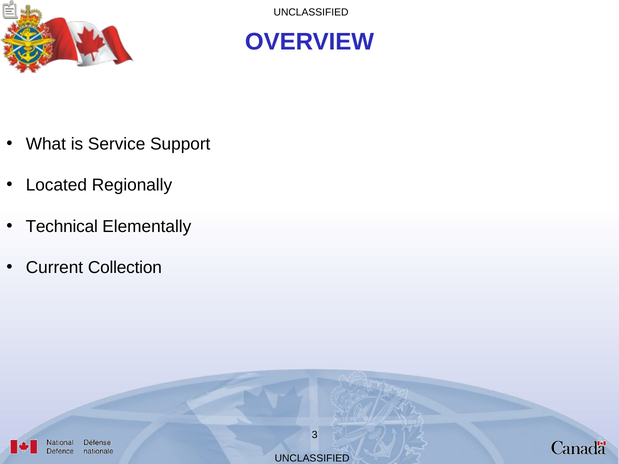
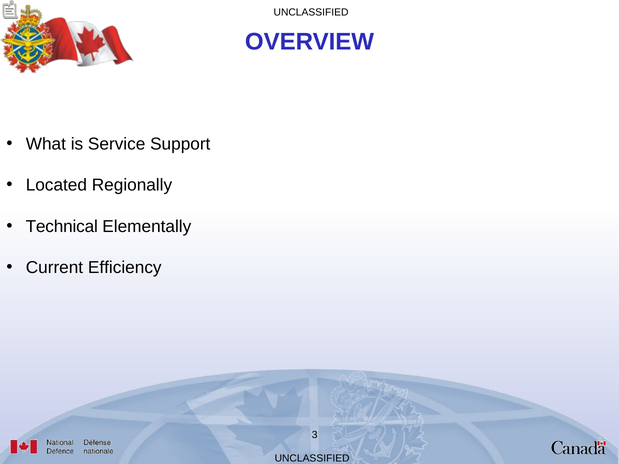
Collection: Collection -> Efficiency (125, 268)
